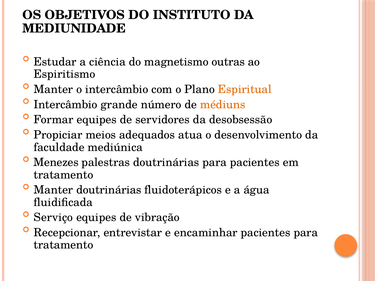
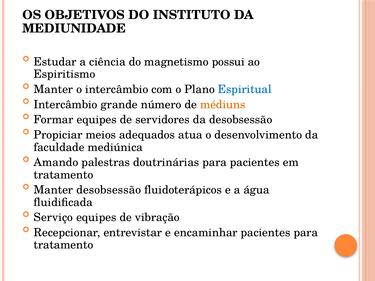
outras: outras -> possui (228, 62)
Espiritual colour: orange -> blue (245, 89)
Menezes: Menezes -> Amando (56, 163)
Manter doutrinárias: doutrinárias -> desobsessão (109, 190)
